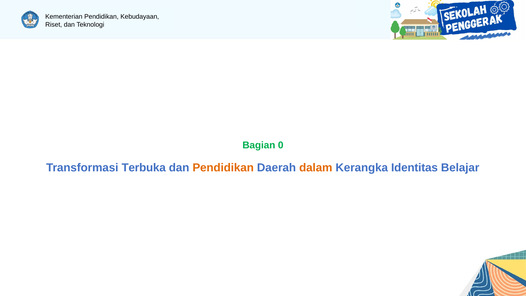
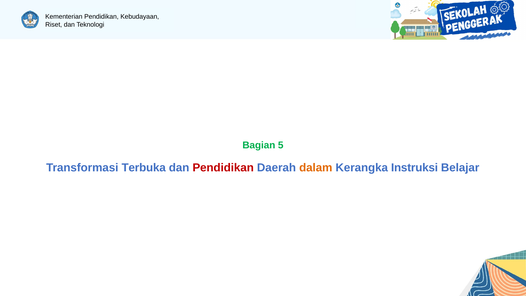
0: 0 -> 5 (281, 145)
Pendidikan colour: orange -> red (223, 167)
Identitas: Identitas -> Instruksi (415, 167)
